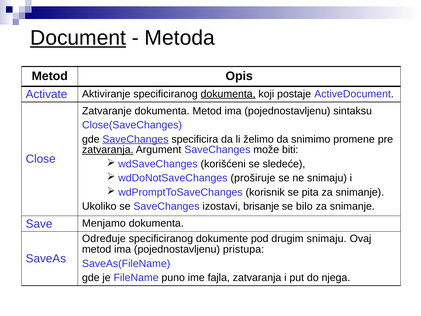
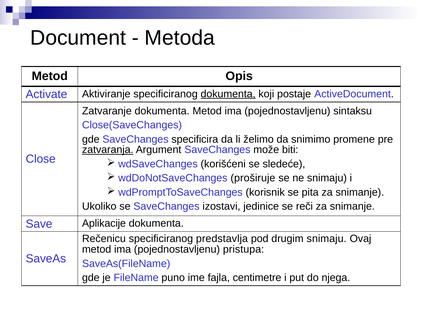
Document underline: present -> none (78, 38)
SaveChanges underline: present -> none (135, 139)
brisanje: brisanje -> jedinice (261, 206)
bilo: bilo -> reči (304, 206)
Menjamo: Menjamo -> Aplikacije (104, 223)
Određuje: Određuje -> Rečenicu (104, 239)
dokumente: dokumente -> predstavlja (222, 239)
fajla zatvaranja: zatvaranja -> centimetre (257, 278)
